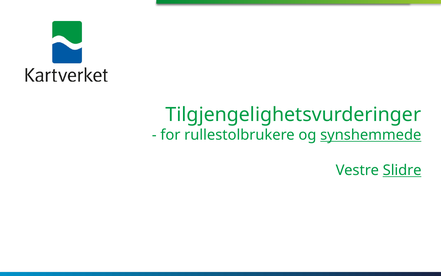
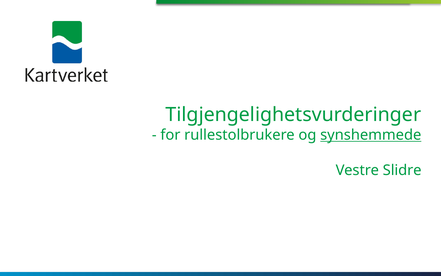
Slidre underline: present -> none (402, 170)
